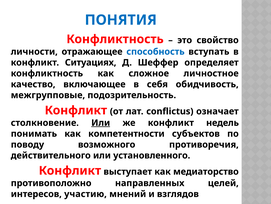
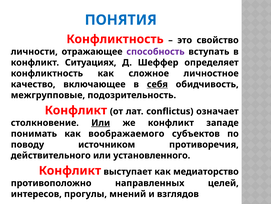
способность colour: blue -> purple (156, 51)
себя underline: none -> present (157, 84)
недель: недель -> западе (222, 122)
компетентности: компетентности -> воображаемого (126, 133)
возможного: возможного -> источником (107, 144)
участию: участию -> прогулы (86, 193)
